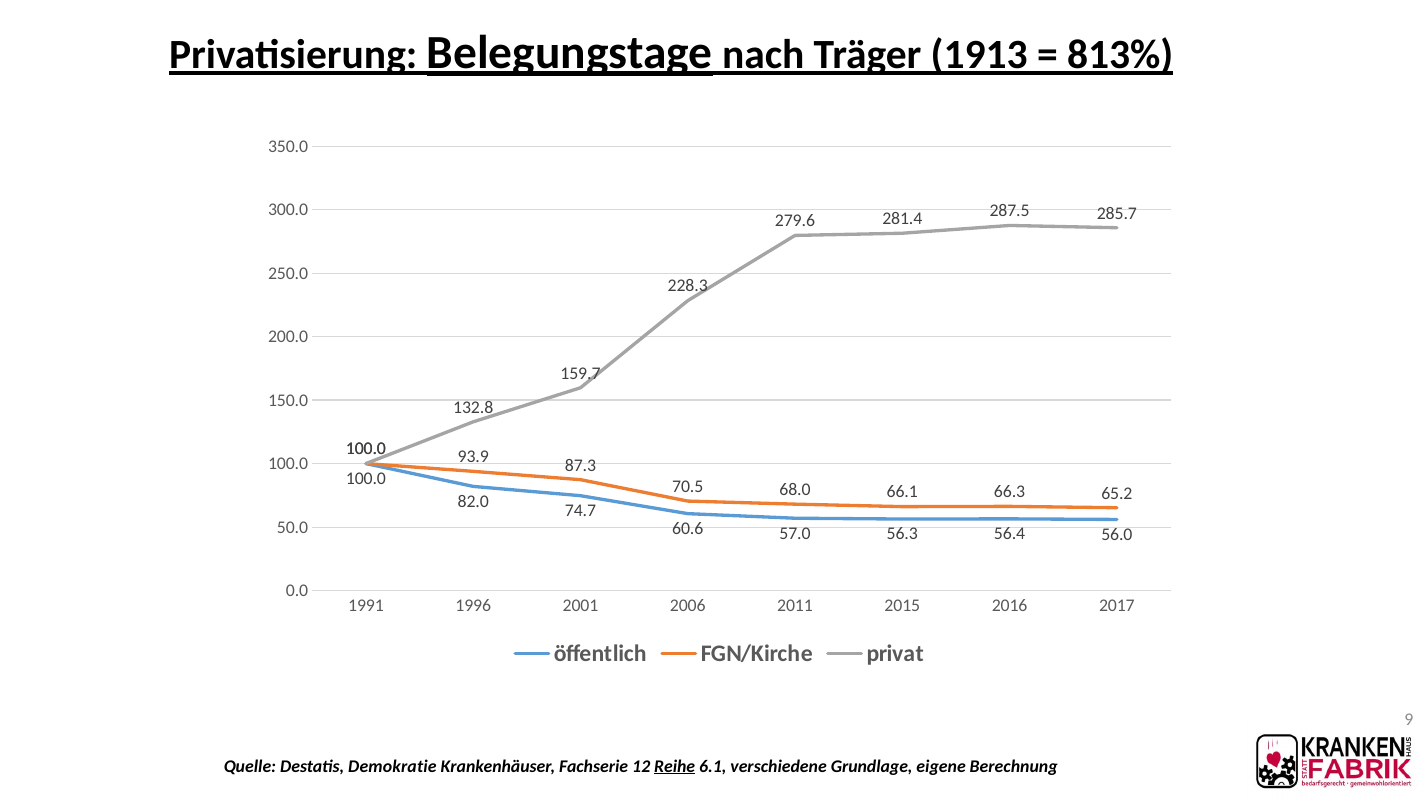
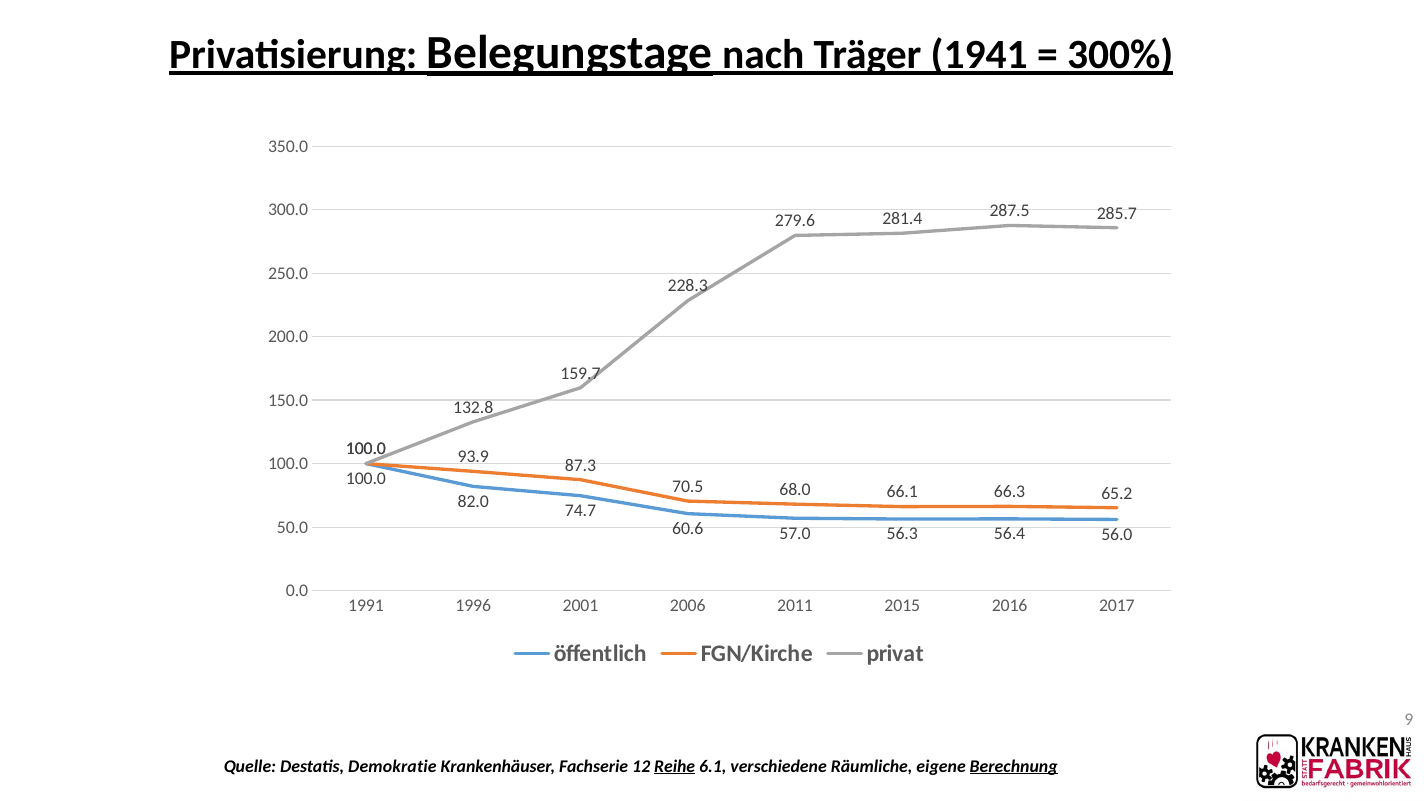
1913: 1913 -> 1941 (979, 55)
813%: 813% -> 300% (1120, 55)
Grundlage: Grundlage -> Räumliche (872, 766)
Berechnung underline: none -> present (1014, 766)
